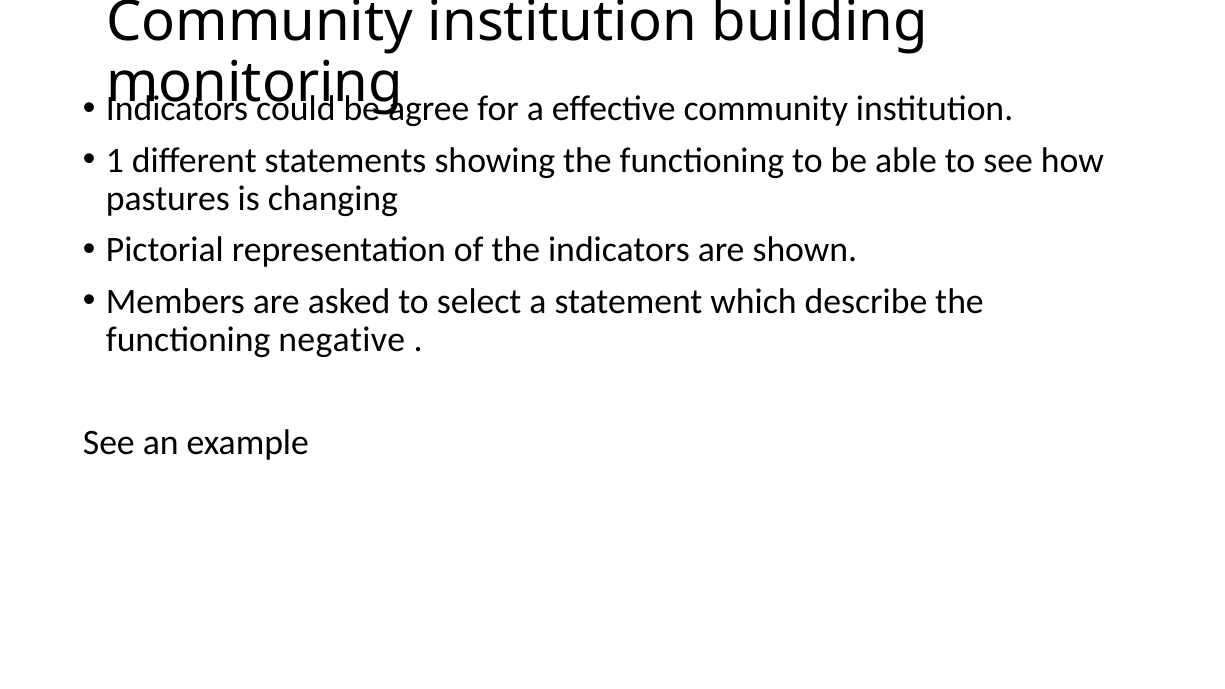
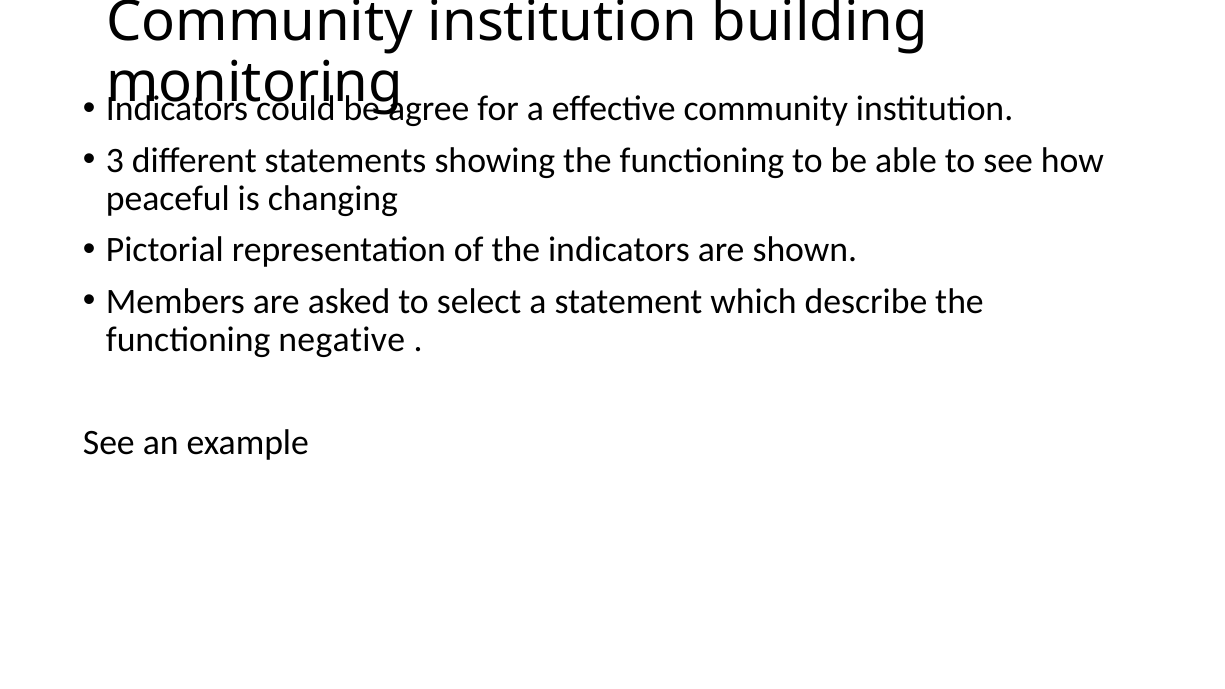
1: 1 -> 3 (115, 160)
pastures: pastures -> peaceful (168, 199)
